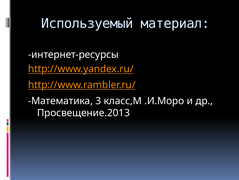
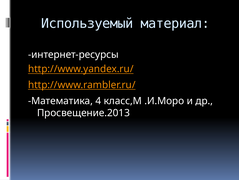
3: 3 -> 4 (98, 100)
